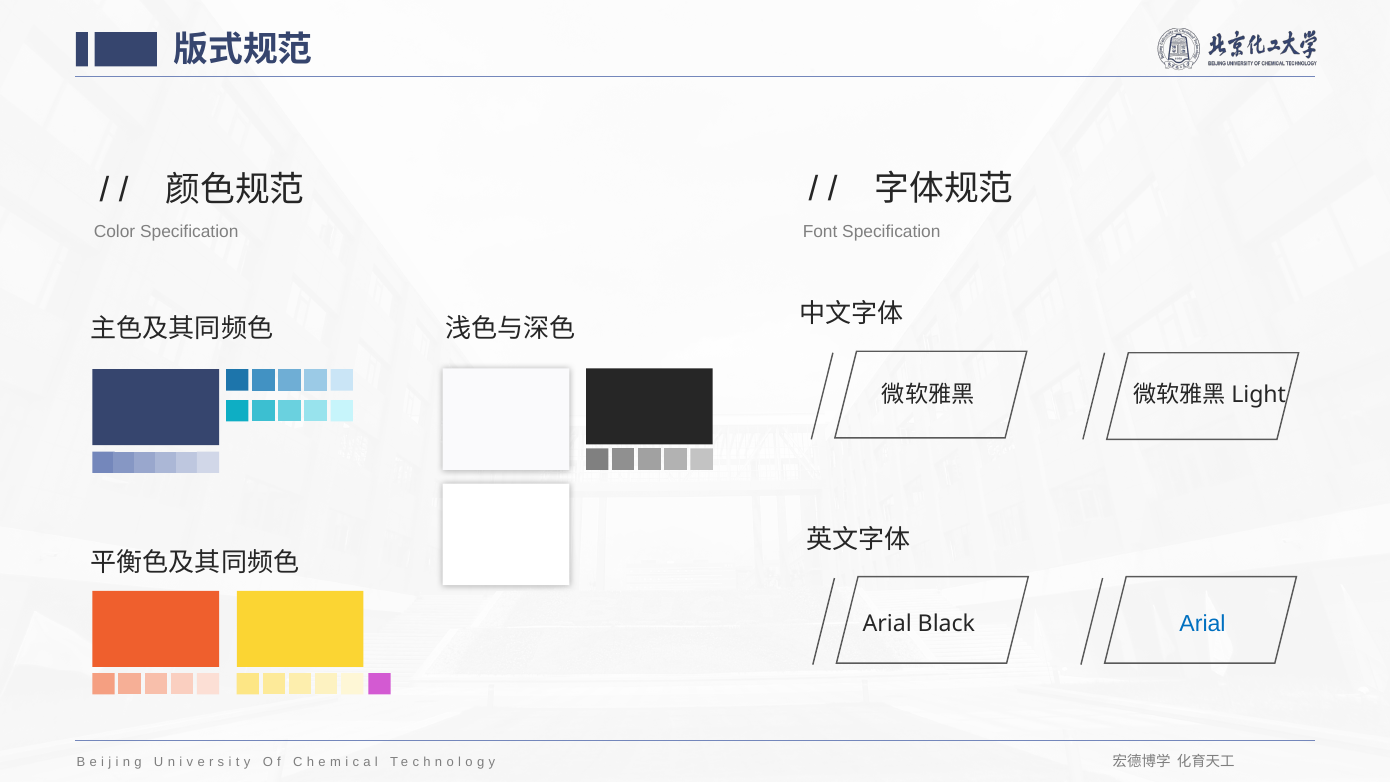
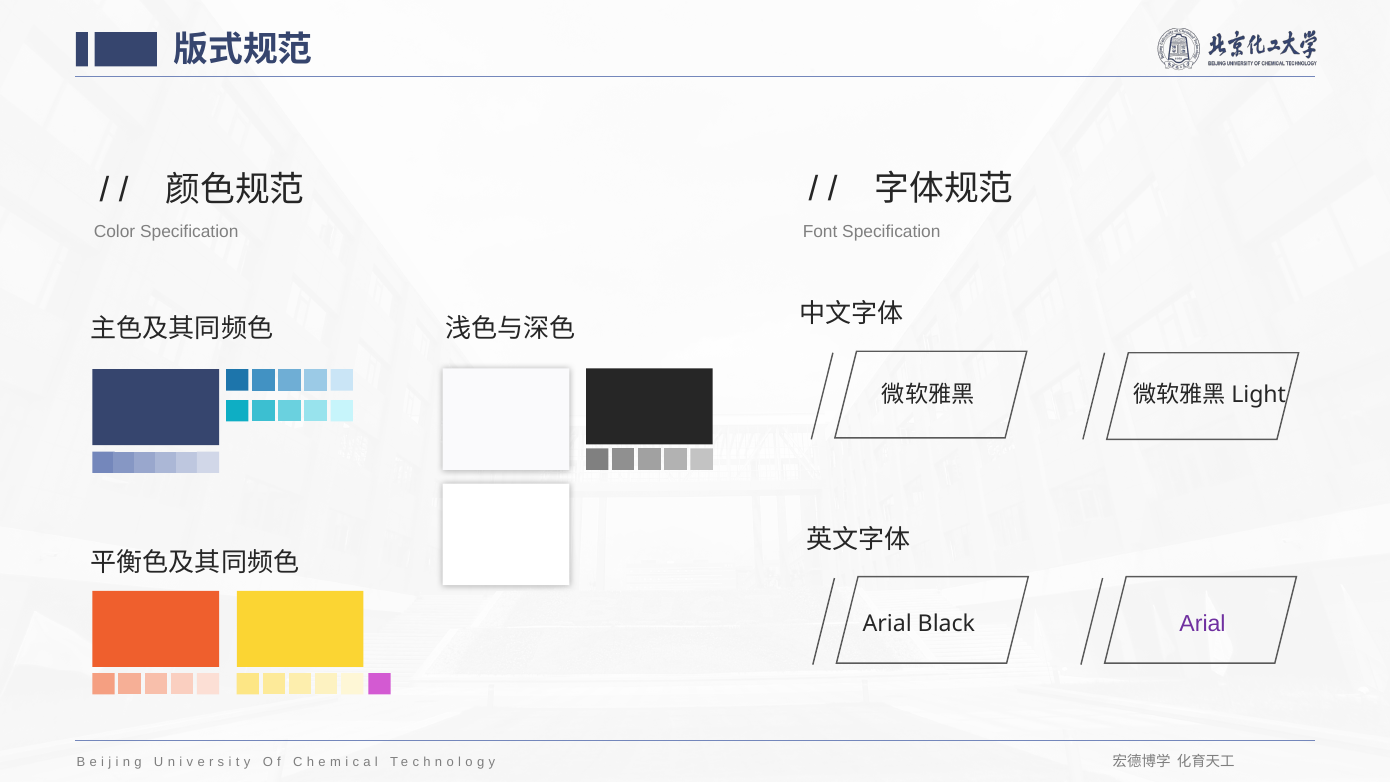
Arial colour: blue -> purple (1203, 623)
